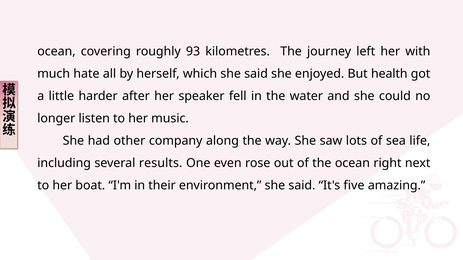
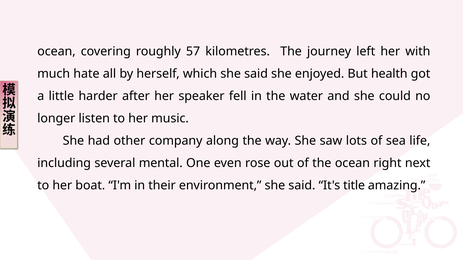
93: 93 -> 57 (193, 51)
results: results -> mental (161, 163)
five: five -> title (354, 185)
